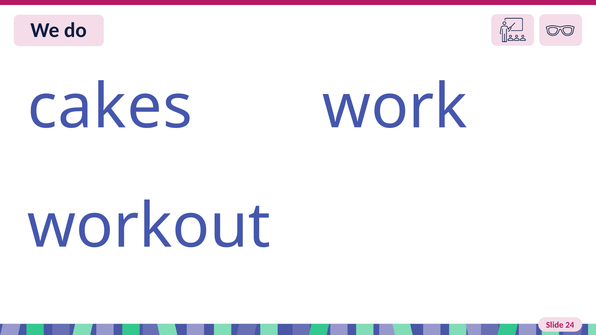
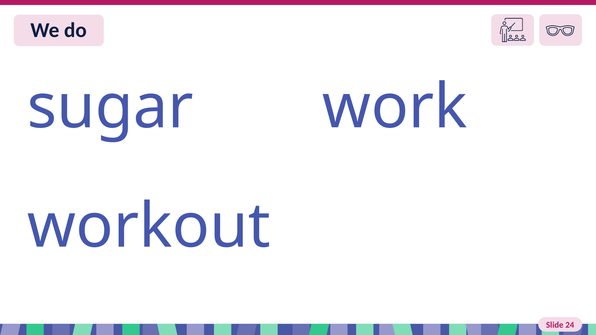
cakes: cakes -> sugar (110, 107)
